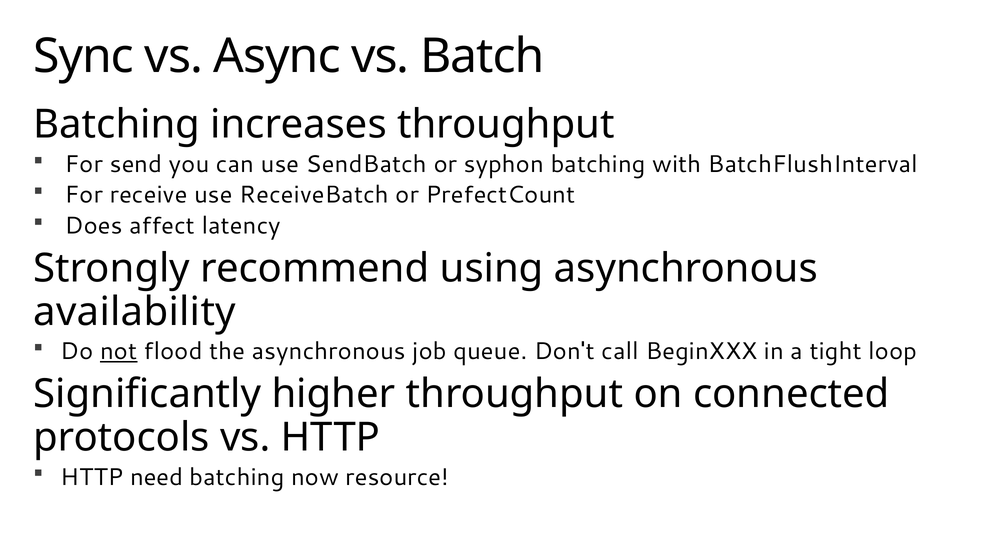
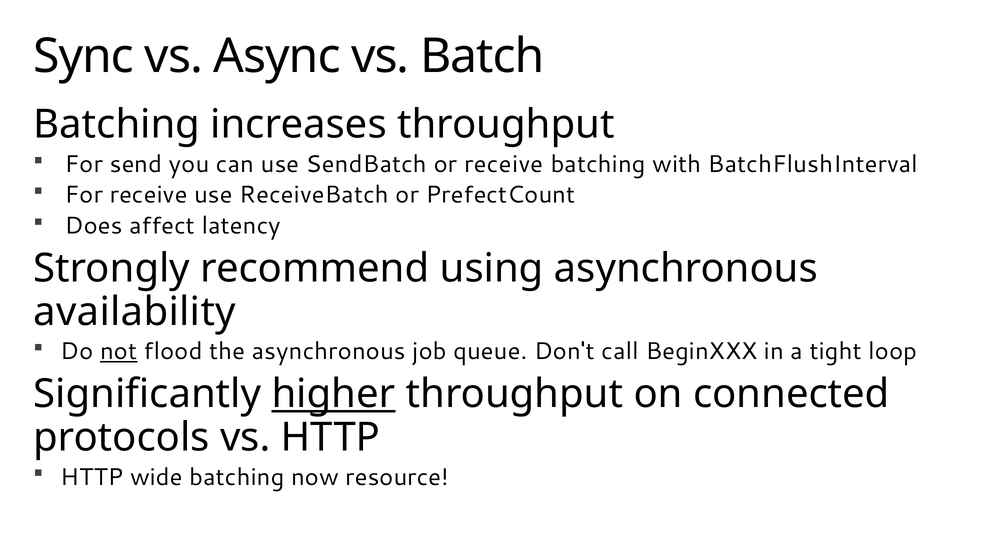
or syphon: syphon -> receive (504, 164)
higher underline: none -> present (334, 394)
need: need -> wide (156, 477)
